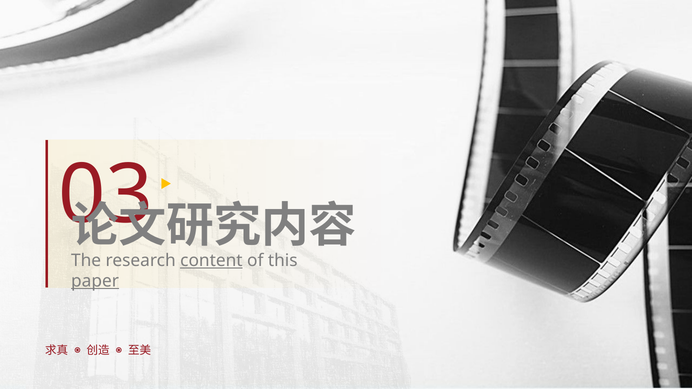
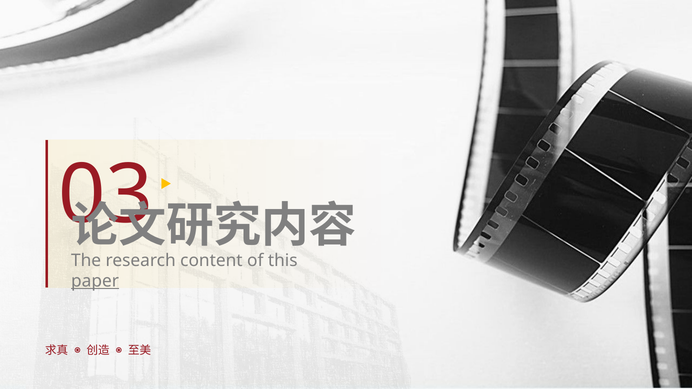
content underline: present -> none (211, 261)
